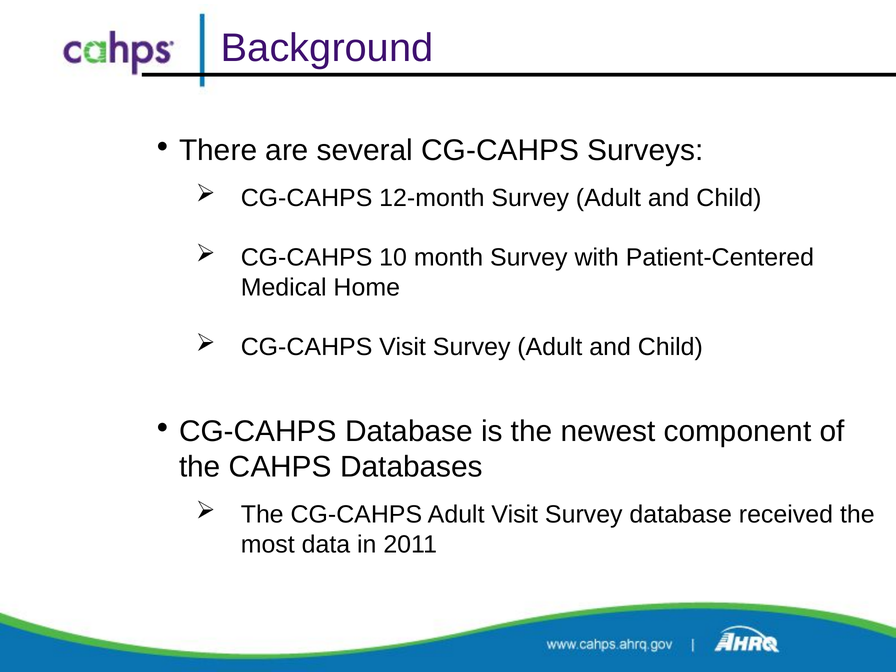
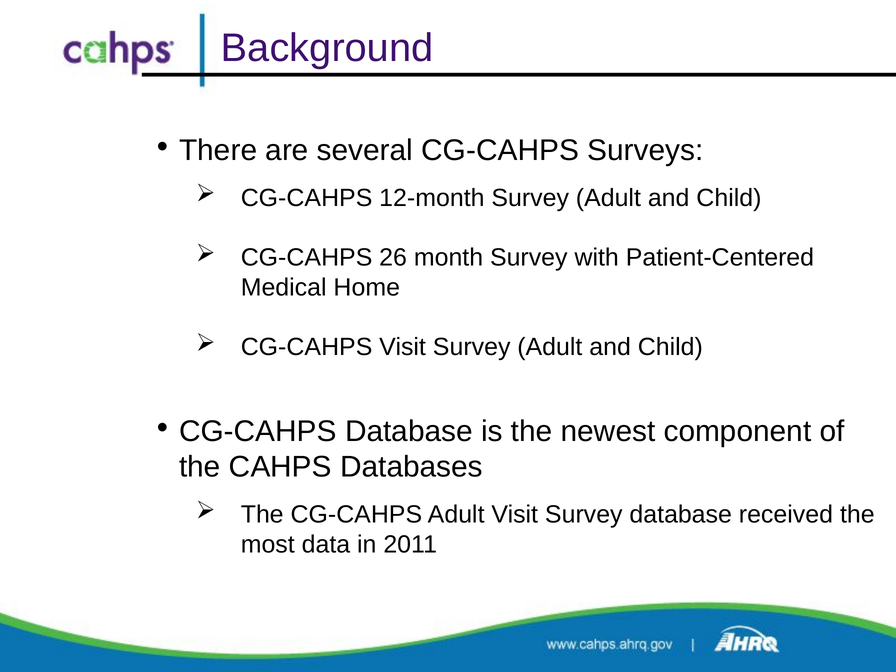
10: 10 -> 26 (393, 258)
